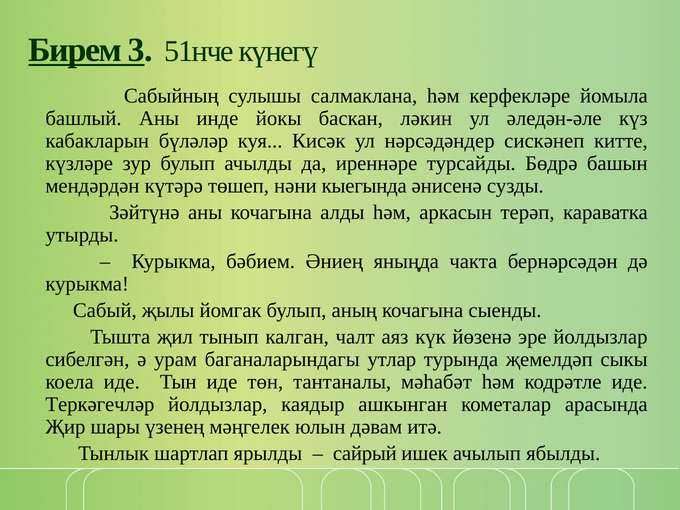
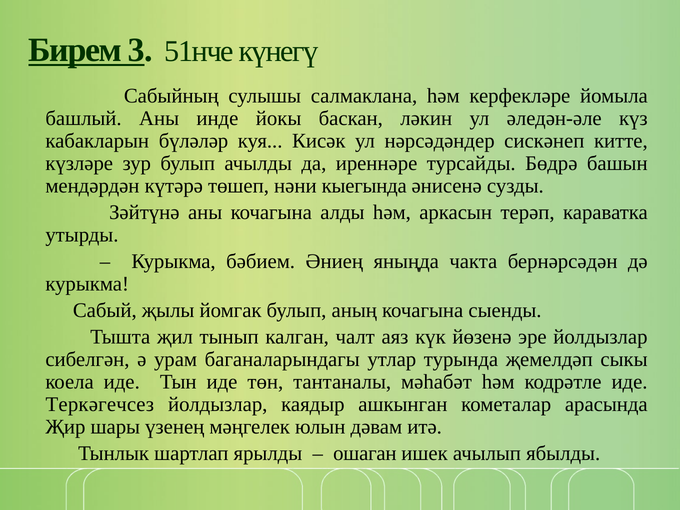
Теркәгечләр: Теркәгечләр -> Теркәгечсез (100, 404)
сайрый: сайрый -> ошаган (365, 453)
